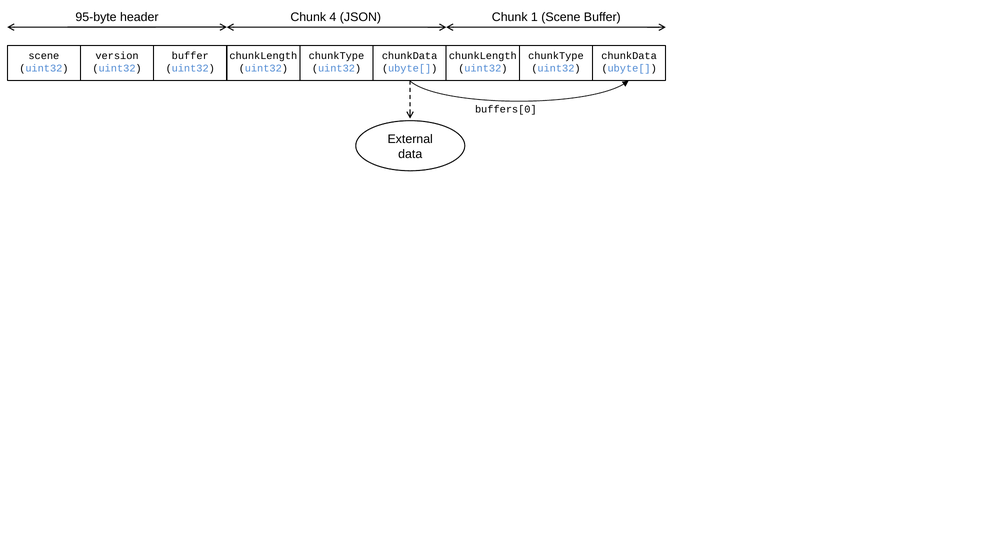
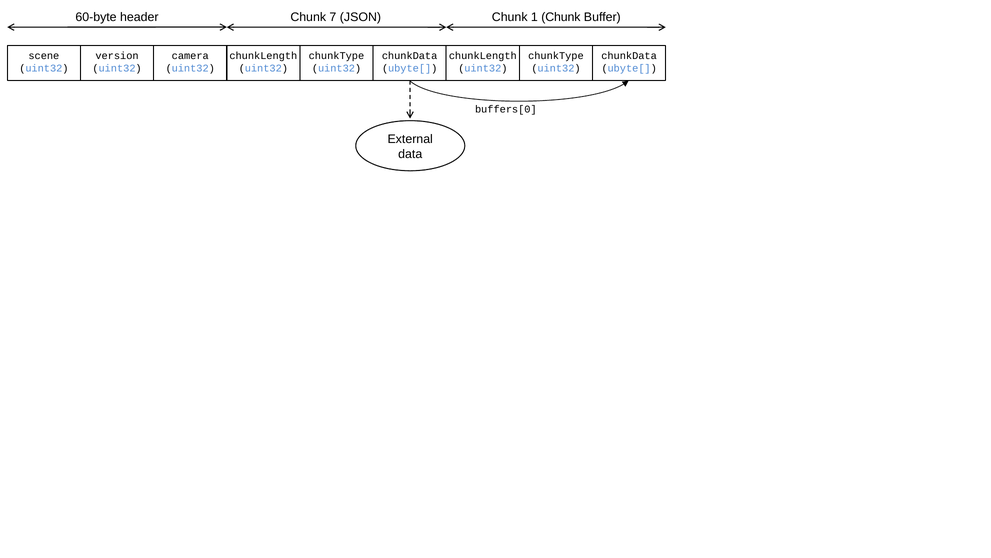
95-byte: 95-byte -> 60-byte (96, 17)
4: 4 -> 7 (333, 17)
1 Scene: Scene -> Chunk (561, 17)
buffer: buffer -> camera (190, 56)
